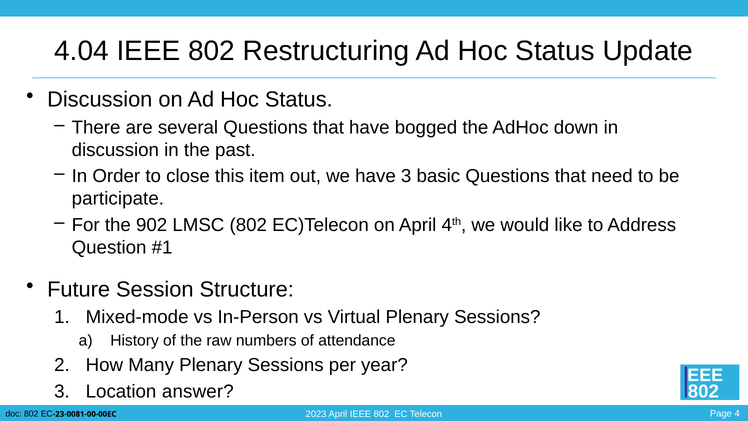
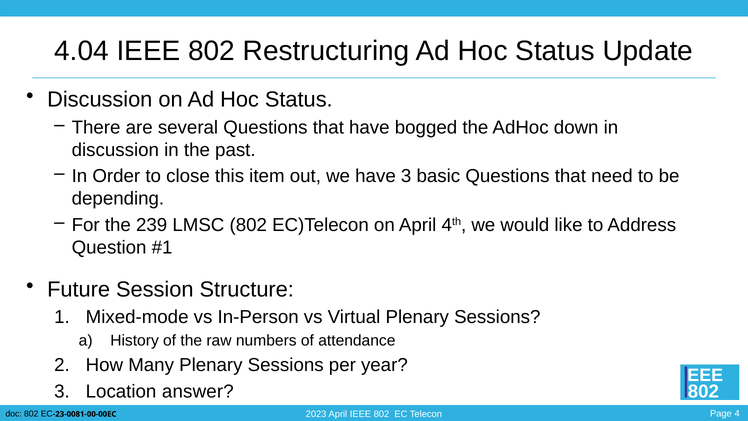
participate: participate -> depending (118, 199)
902: 902 -> 239 (152, 225)
